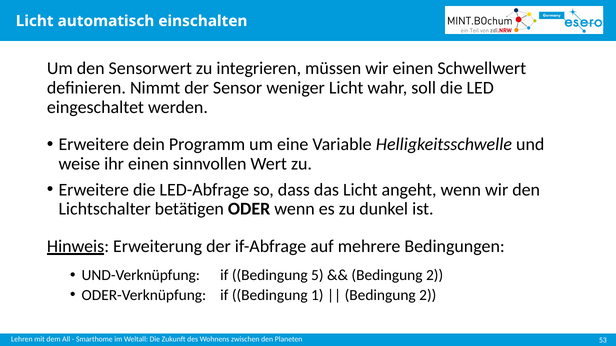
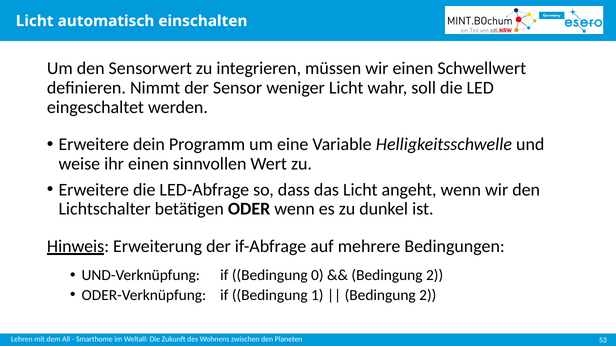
5: 5 -> 0 (317, 276)
